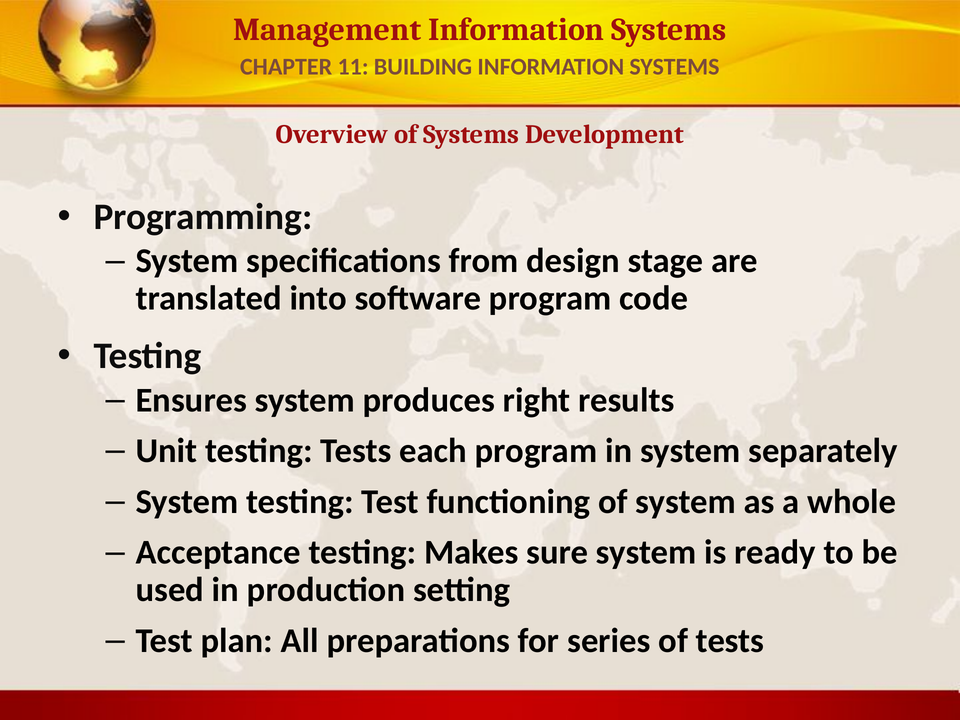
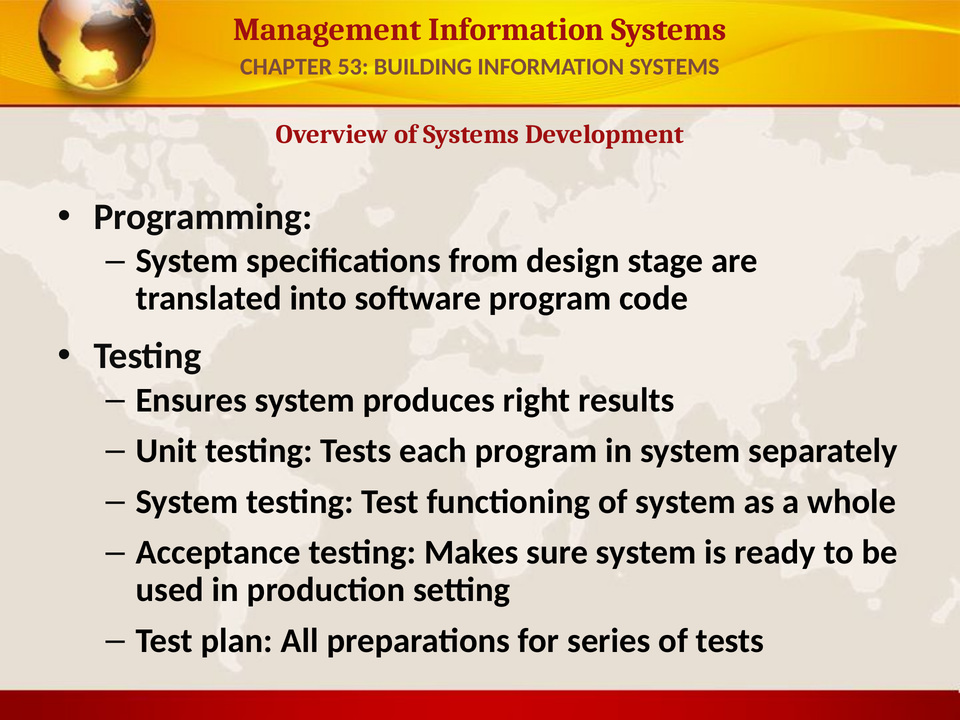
11: 11 -> 53 (353, 67)
